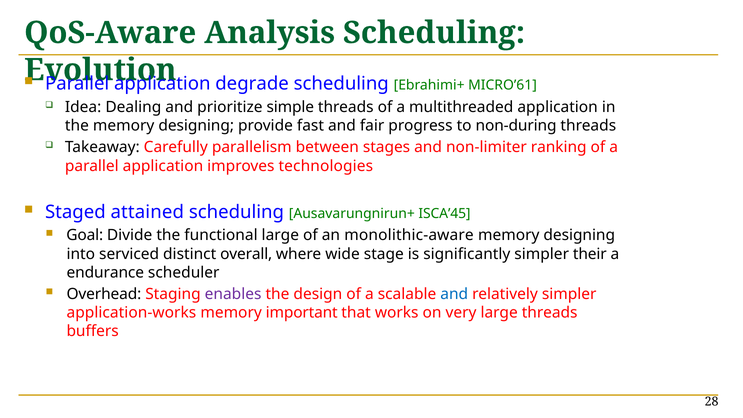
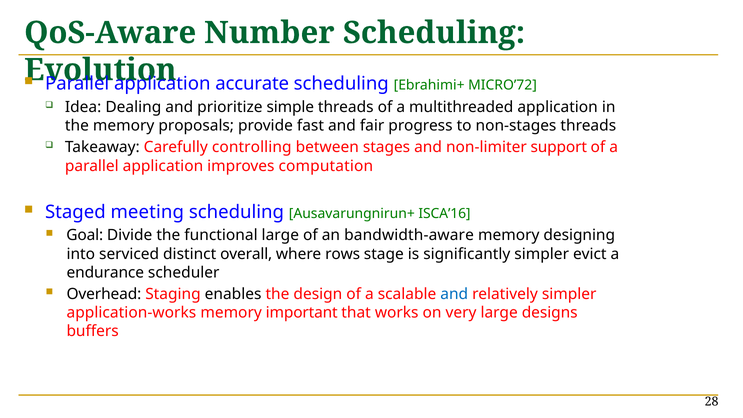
Analysis: Analysis -> Number (269, 33)
degrade: degrade -> accurate (252, 84)
MICRO’61: MICRO’61 -> MICRO’72 (503, 85)
the memory designing: designing -> proposals (196, 126)
non-during: non-during -> non-stages (516, 126)
parallelism: parallelism -> controlling (252, 147)
ranking: ranking -> support (559, 147)
technologies: technologies -> computation (326, 166)
attained: attained -> meeting (147, 212)
ISCA’45: ISCA’45 -> ISCA’16 (445, 213)
monolithic-aware: monolithic-aware -> bandwidth-aware (409, 235)
wide: wide -> rows (343, 254)
their: their -> evict (590, 254)
enables colour: purple -> black (233, 294)
large threads: threads -> designs (550, 313)
